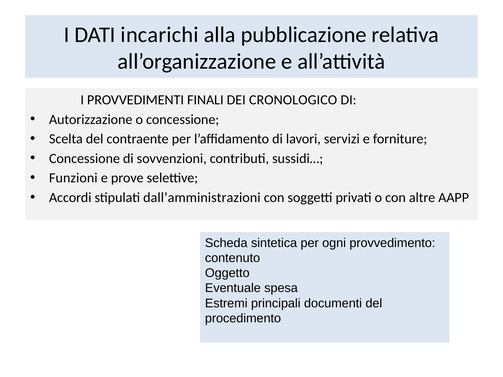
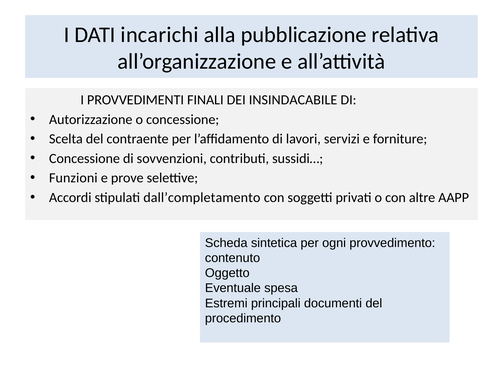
CRONOLOGICO: CRONOLOGICO -> INSINDACABILE (293, 100)
dall’amministrazioni: dall’amministrazioni -> dall’completamento (202, 198)
